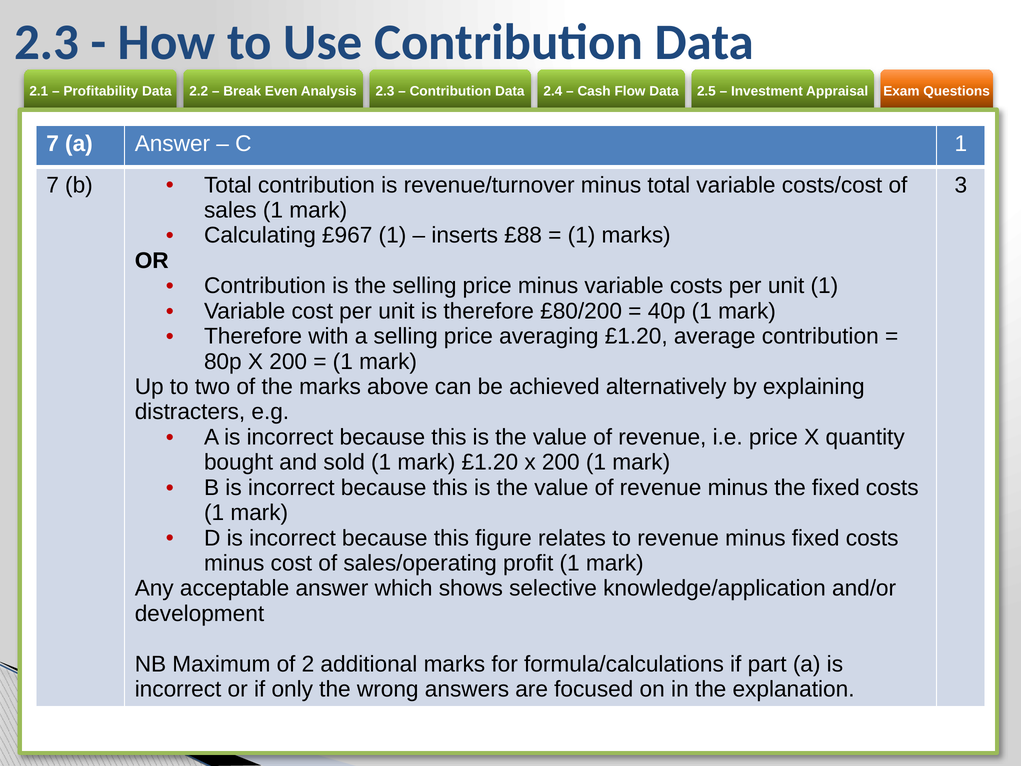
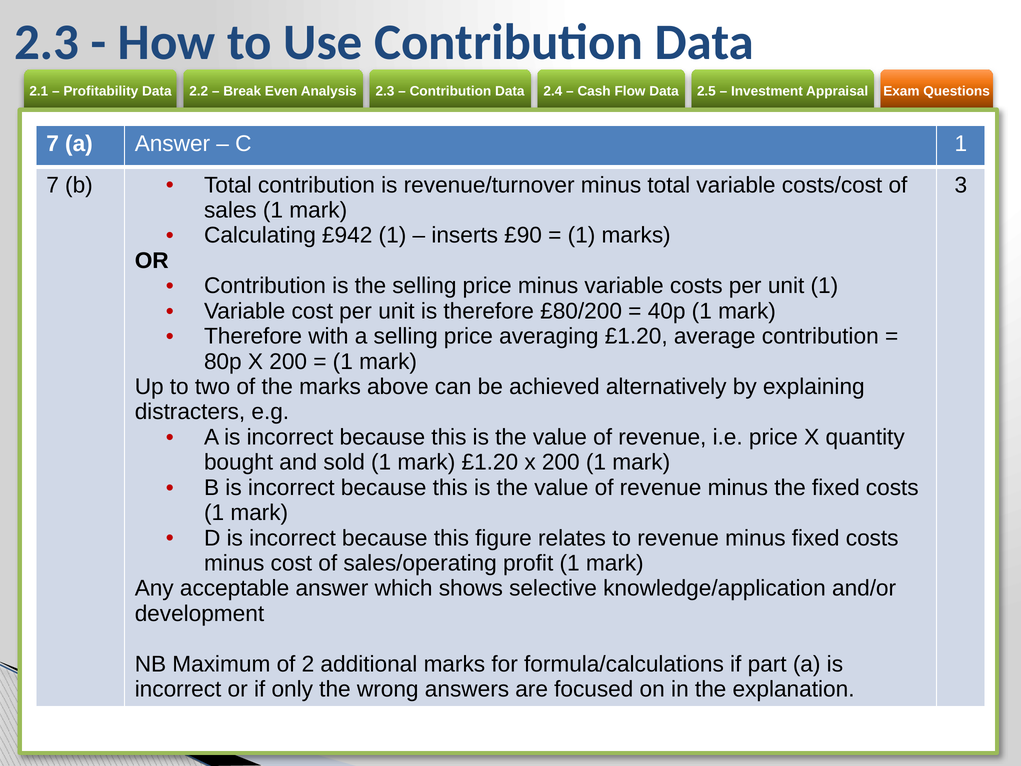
£967: £967 -> £942 (347, 235)
£88: £88 -> £90 (523, 235)
